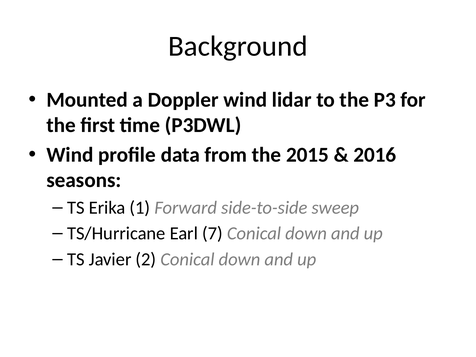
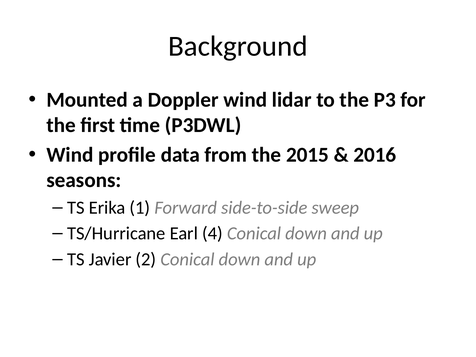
7: 7 -> 4 (212, 234)
